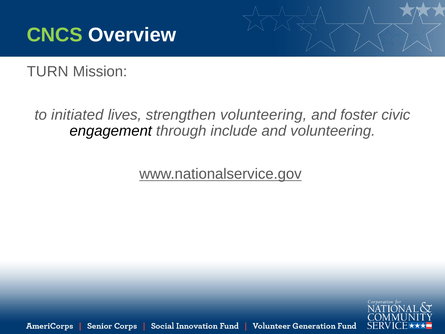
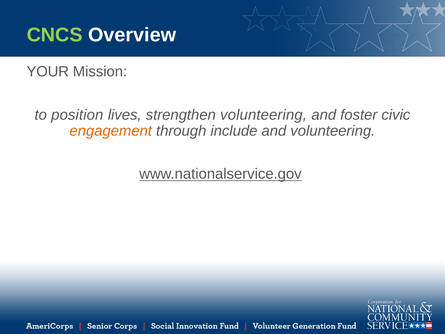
TURN: TURN -> YOUR (48, 72)
initiated: initiated -> position (77, 115)
engagement colour: black -> orange (111, 131)
